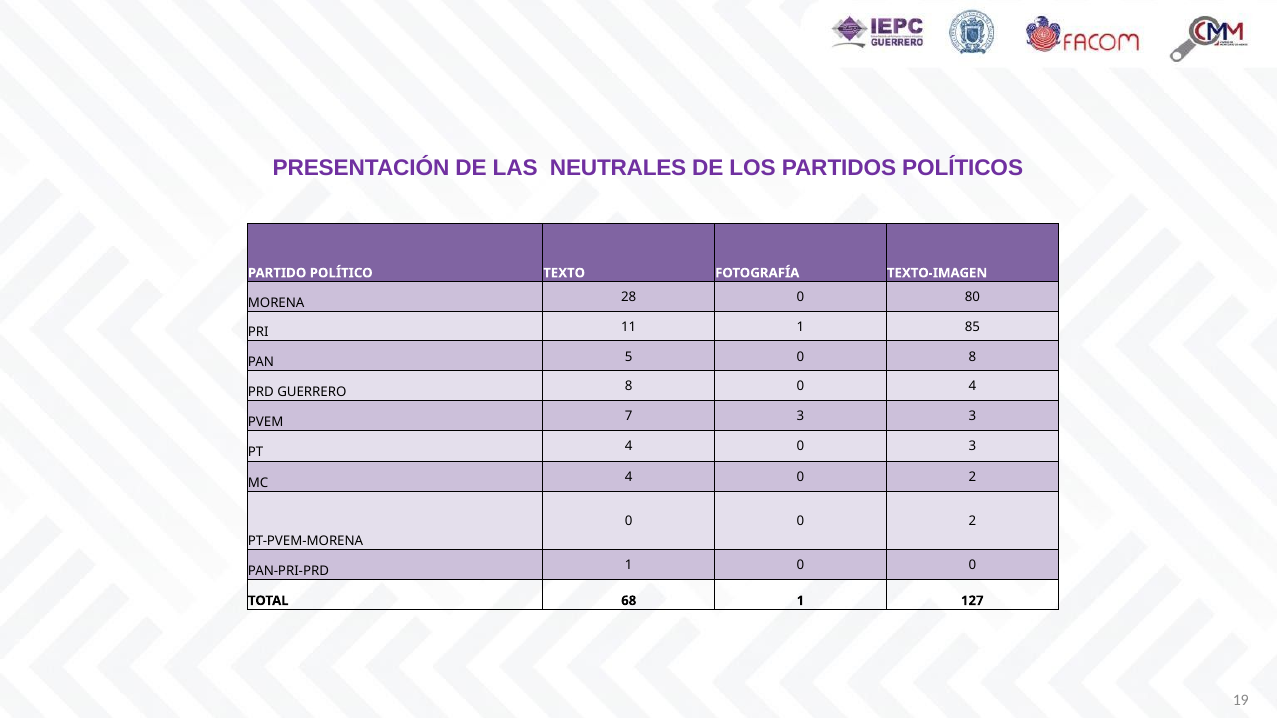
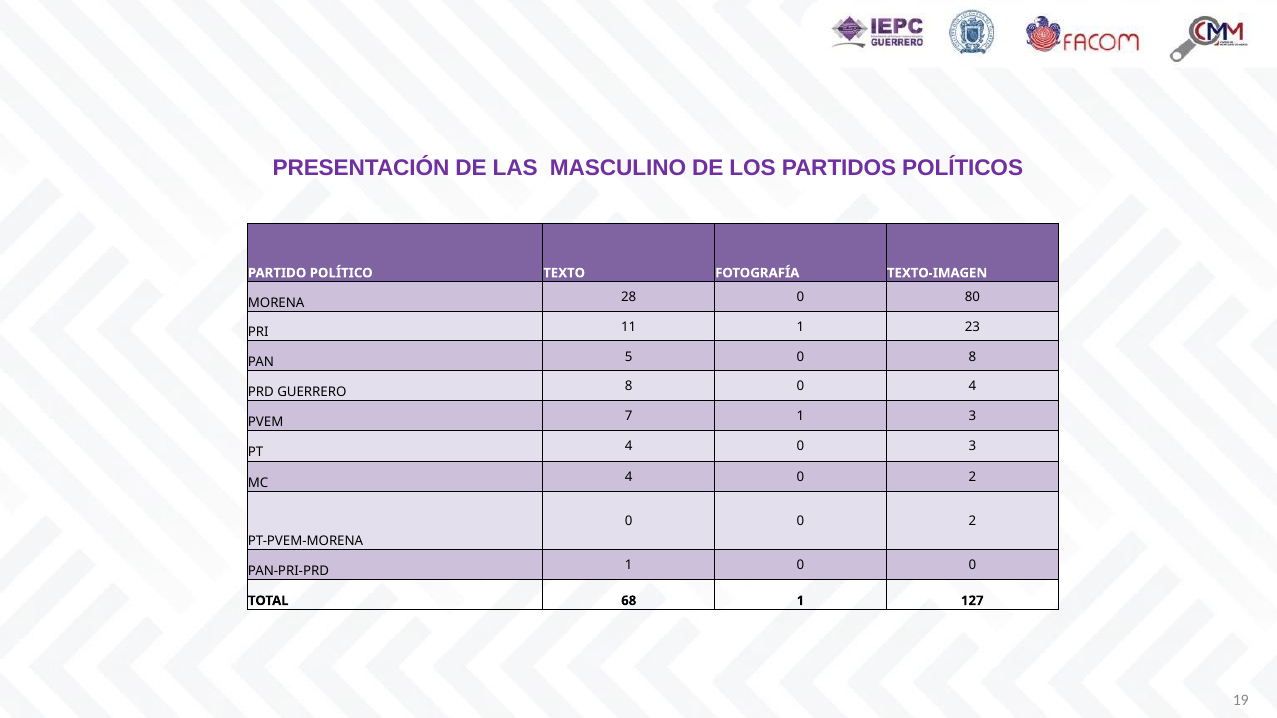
NEUTRALES: NEUTRALES -> MASCULINO (618, 168)
85: 85 -> 23 (972, 327)
7 3: 3 -> 1 (801, 416)
